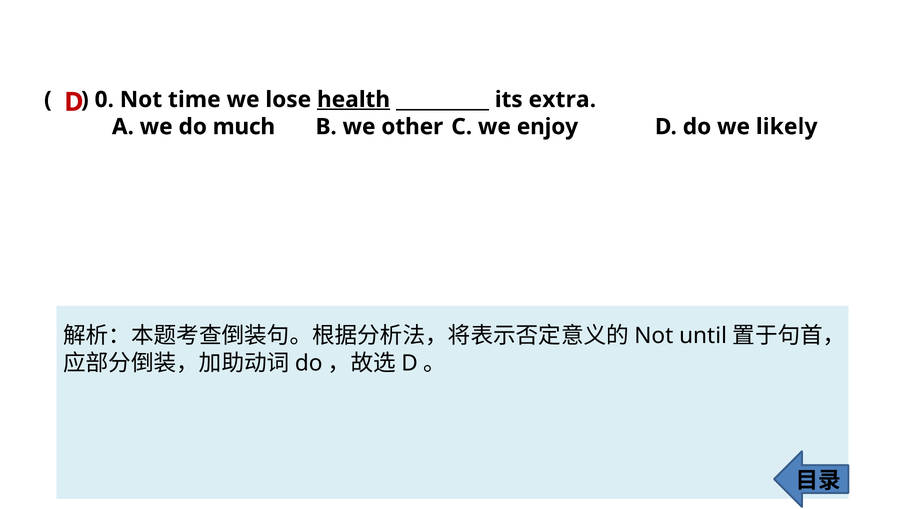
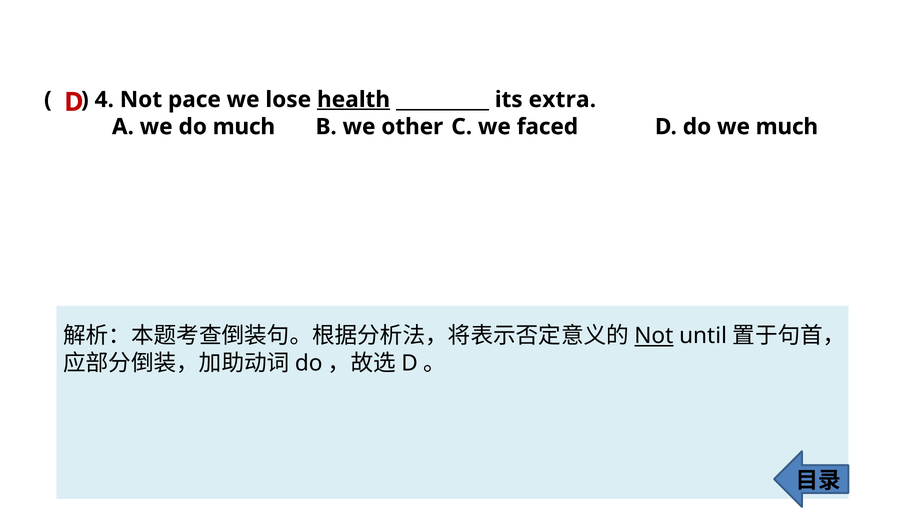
0: 0 -> 4 (104, 100)
time: time -> pace (194, 100)
enjoy: enjoy -> faced (547, 127)
we likely: likely -> much (787, 127)
Not underline: none -> present (654, 336)
